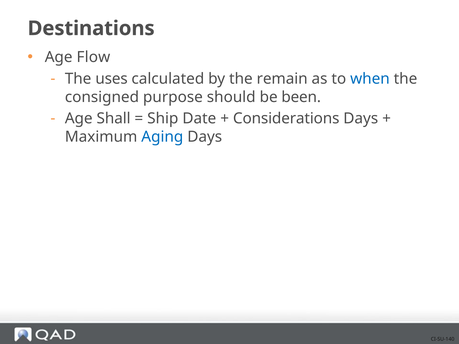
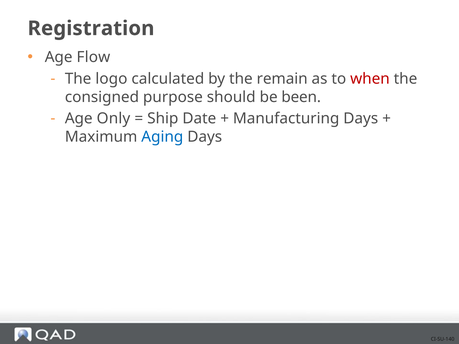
Destinations: Destinations -> Registration (91, 28)
uses: uses -> logo (111, 79)
when colour: blue -> red (370, 79)
Shall: Shall -> Only (113, 118)
Considerations: Considerations -> Manufacturing (286, 118)
